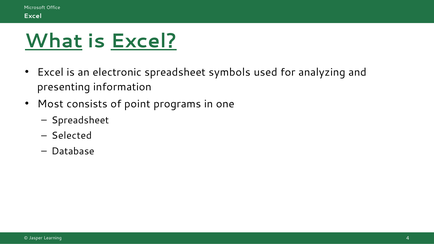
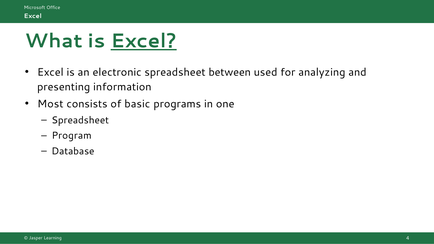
What underline: present -> none (54, 41)
symbols: symbols -> between (230, 72)
point: point -> basic (137, 104)
Selected: Selected -> Program (72, 136)
